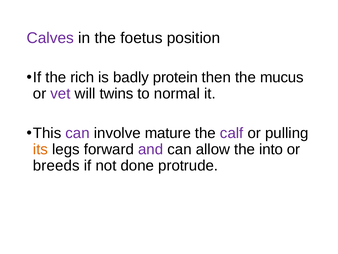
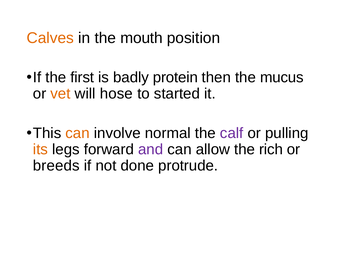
Calves colour: purple -> orange (50, 38)
foetus: foetus -> mouth (142, 38)
rich: rich -> first (82, 77)
vet colour: purple -> orange (60, 93)
twins: twins -> hose (116, 93)
normal: normal -> started (177, 93)
can colour: purple -> orange (78, 133)
mature: mature -> normal (168, 133)
into: into -> rich (271, 149)
